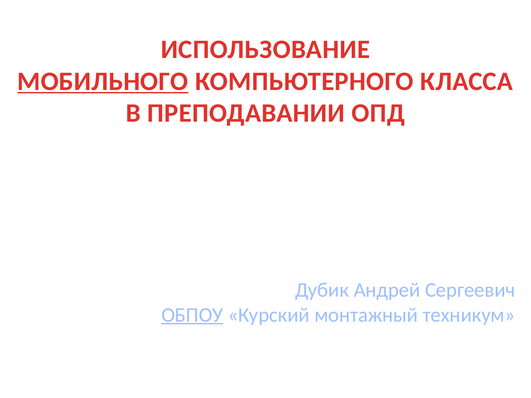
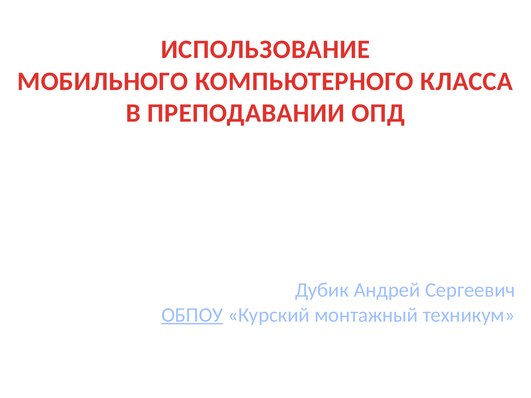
МОБИЛЬНОГО underline: present -> none (103, 81)
